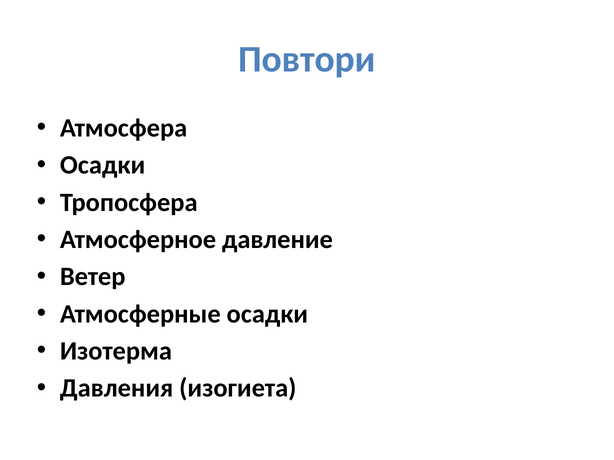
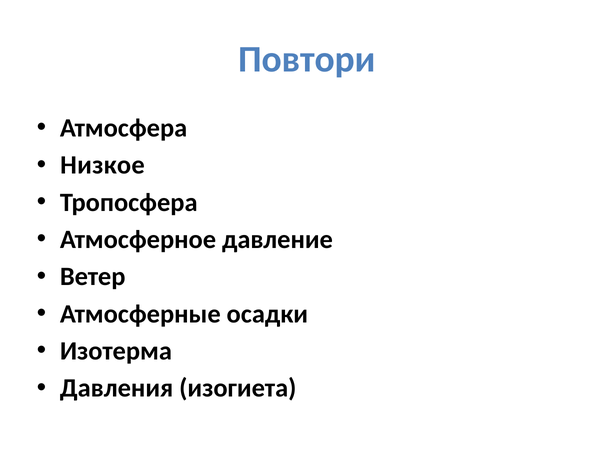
Осадки: Осадки -> Низкое (102, 165)
